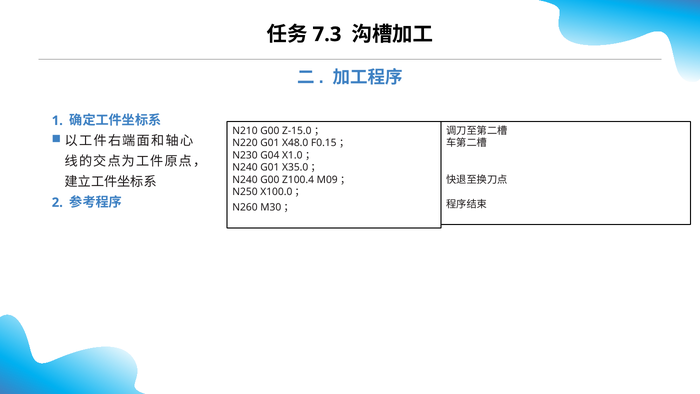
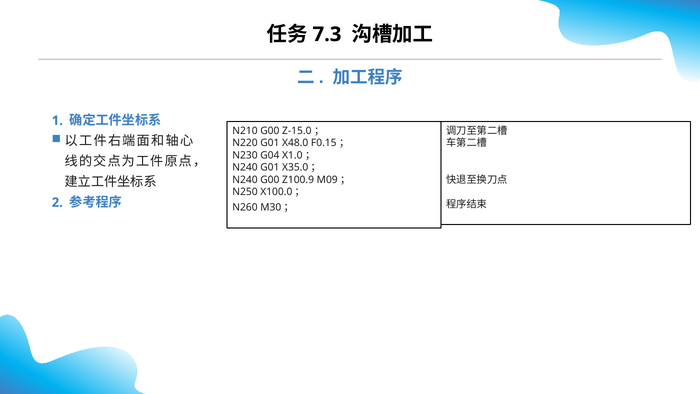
Z100.4: Z100.4 -> Z100.9 (298, 180)
